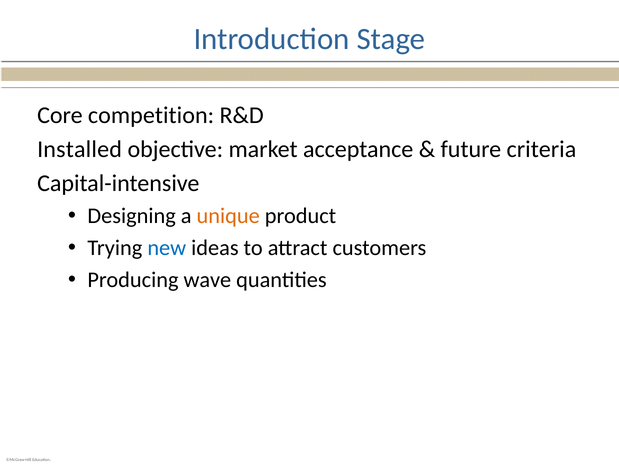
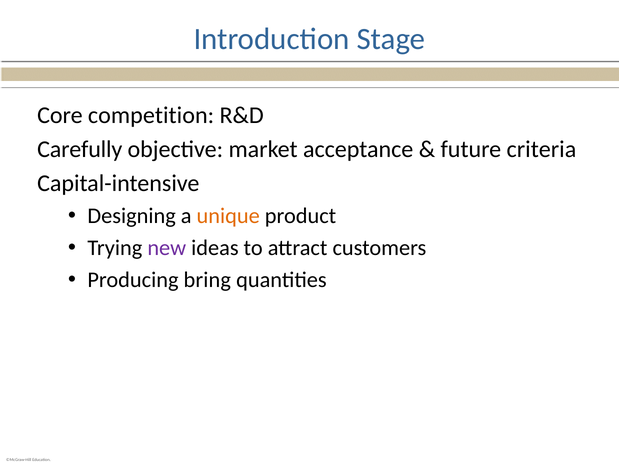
Installed: Installed -> Carefully (80, 149)
new colour: blue -> purple (167, 248)
wave: wave -> bring (207, 280)
